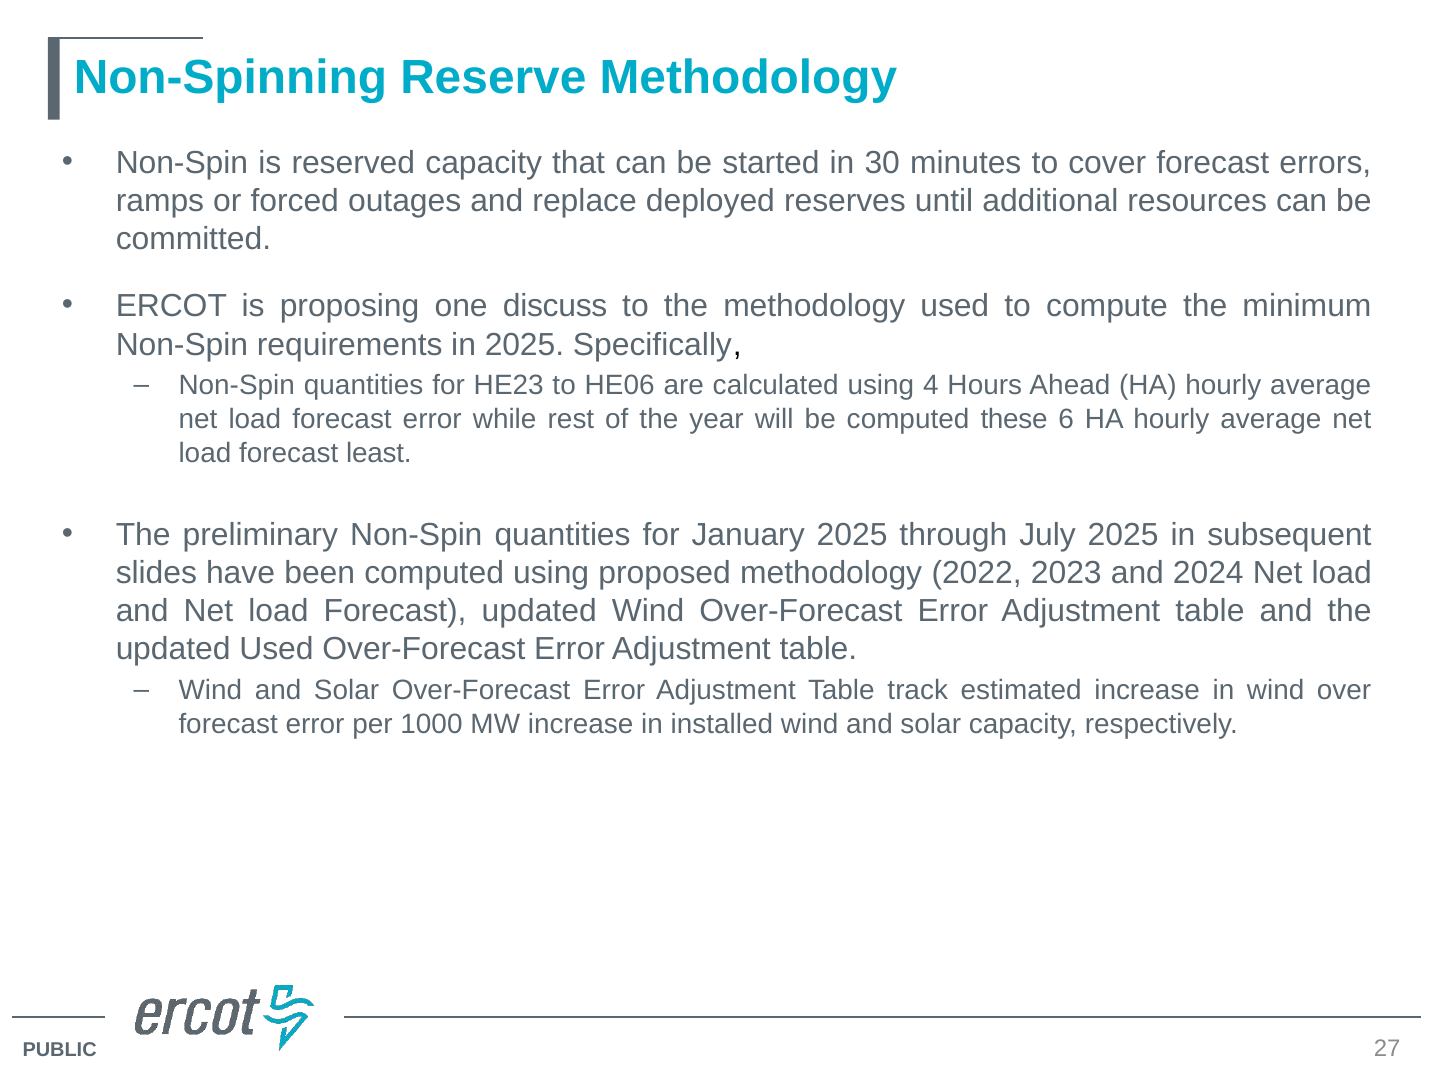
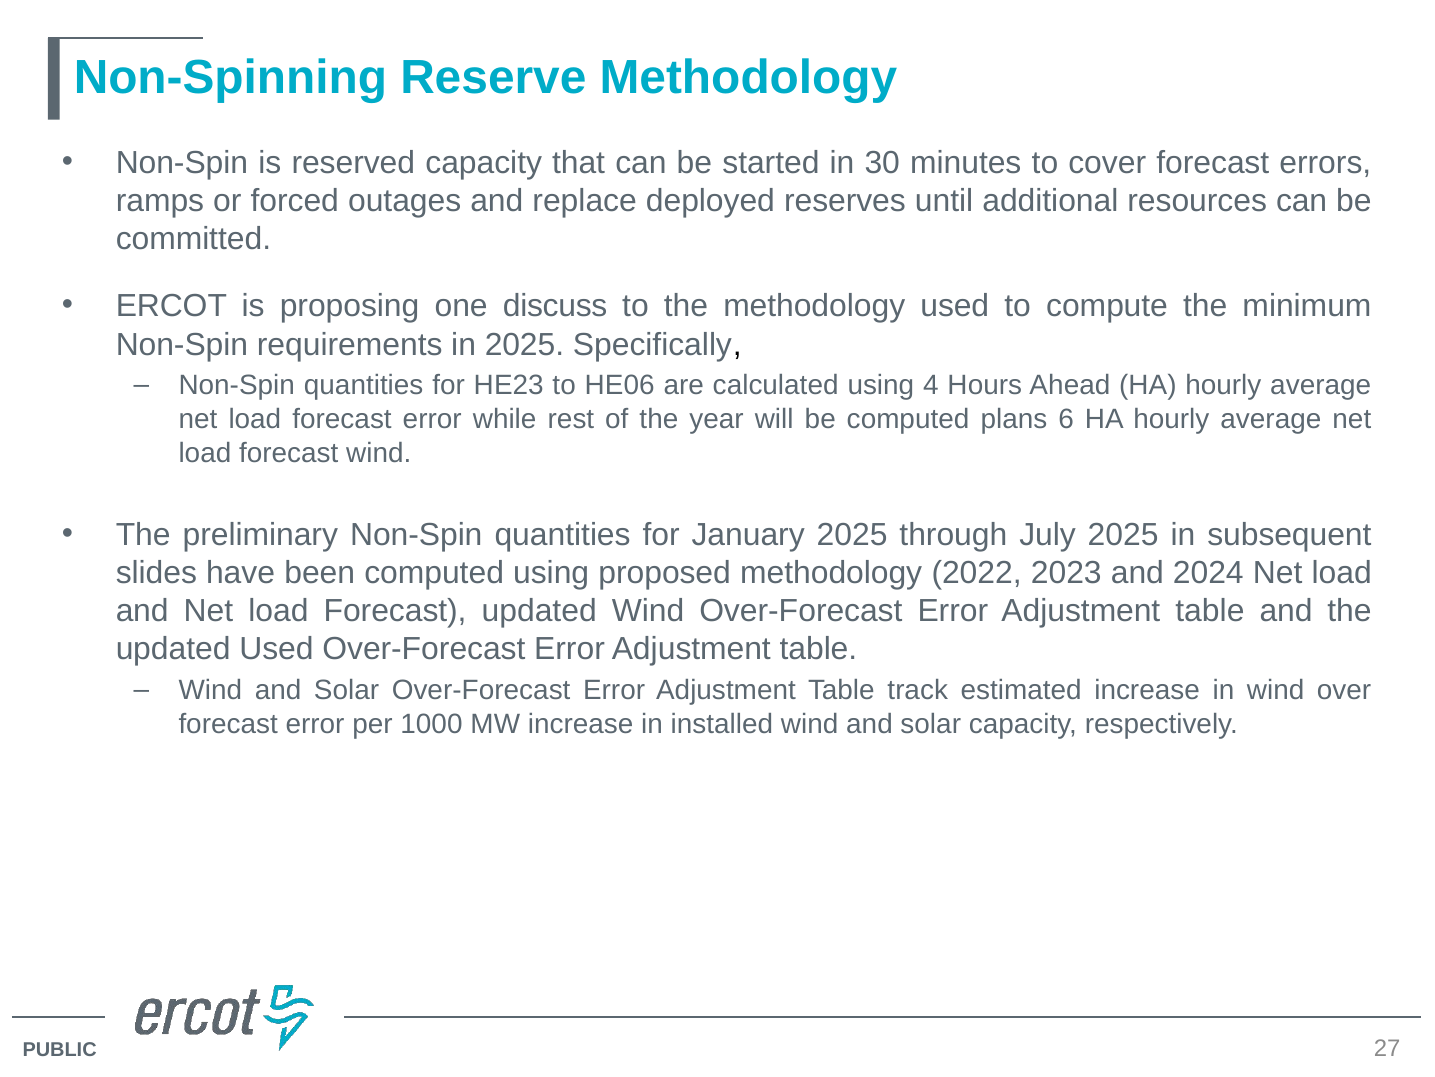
these: these -> plans (1014, 419)
forecast least: least -> wind (379, 452)
